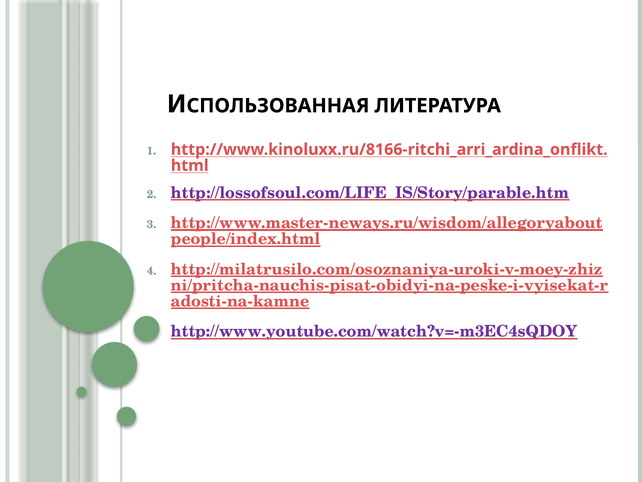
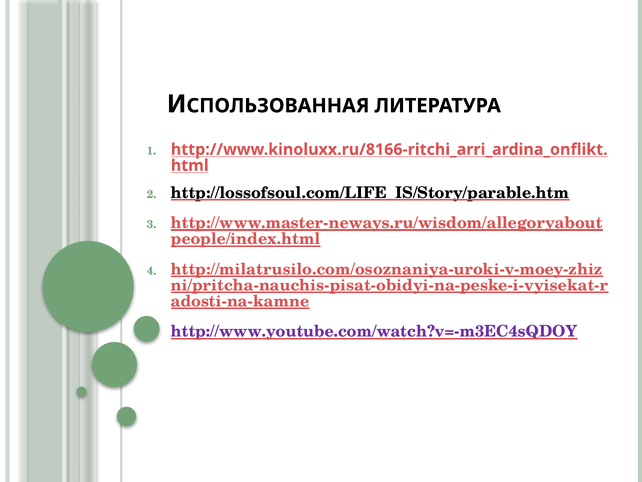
http://lossofsoul.com/LIFE_IS/Story/parable.htm colour: purple -> black (370, 193)
